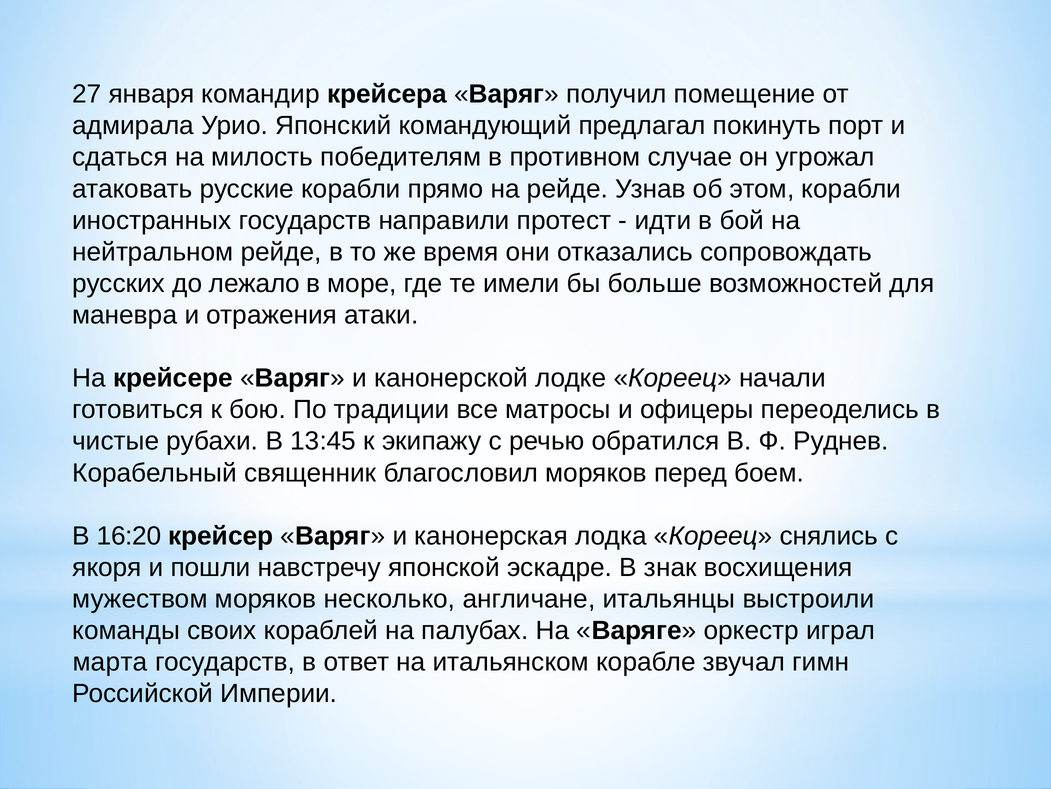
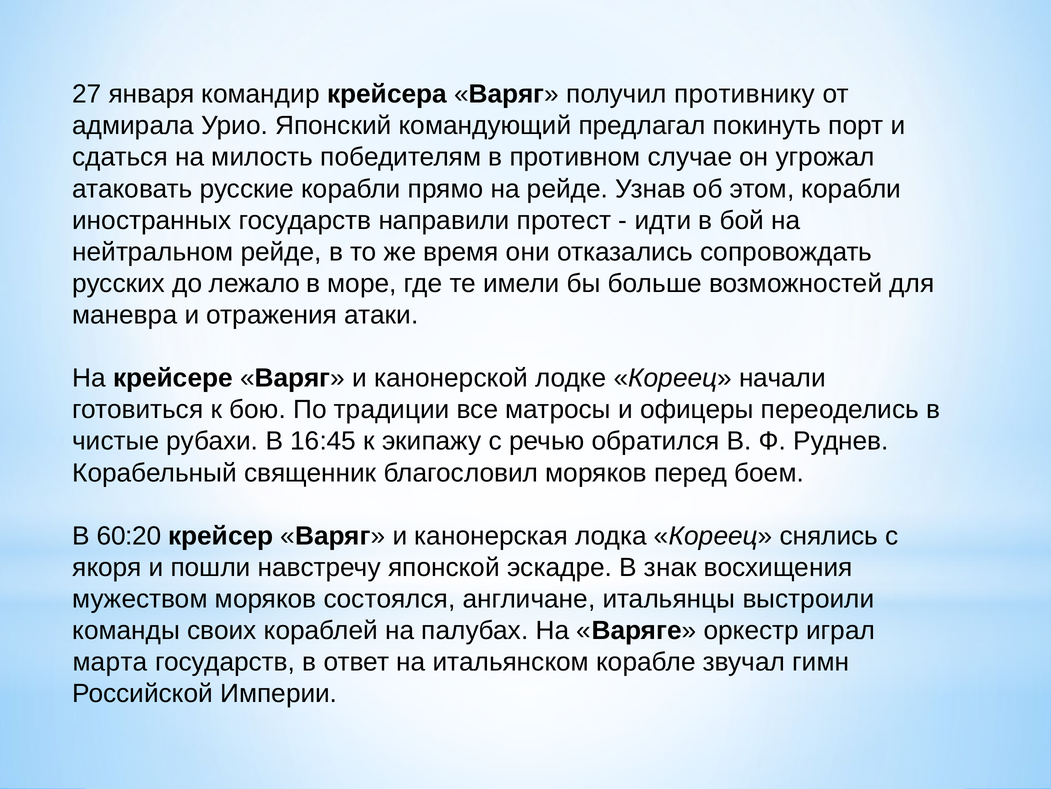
помещение: помещение -> противнику (745, 94)
13:45: 13:45 -> 16:45 (323, 441)
16:20: 16:20 -> 60:20 (129, 535)
несколько: несколько -> состоялся (389, 599)
